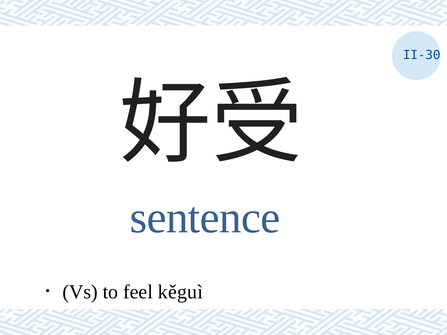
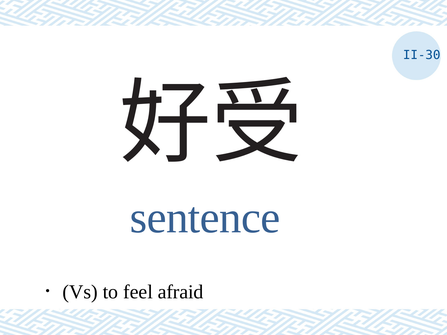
kěguì: kěguì -> afraid (181, 292)
